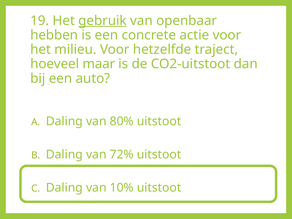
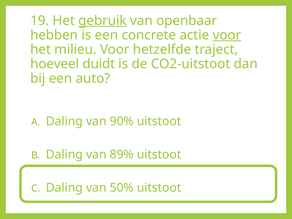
voor underline: none -> present (227, 35)
maar: maar -> duidt (99, 64)
80%: 80% -> 90% (122, 121)
72%: 72% -> 89% (122, 154)
10%: 10% -> 50% (122, 188)
